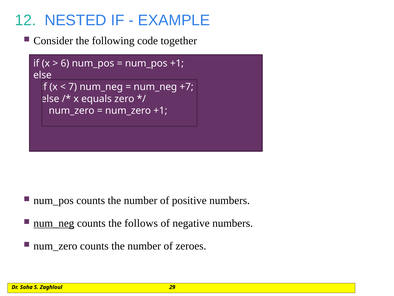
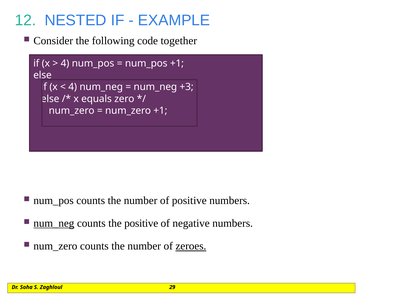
6: 6 -> 4 (65, 63)
7: 7 -> 4 (73, 87)
+7: +7 -> +3 (187, 87)
the follows: follows -> positive (141, 223)
zeroes underline: none -> present (191, 246)
